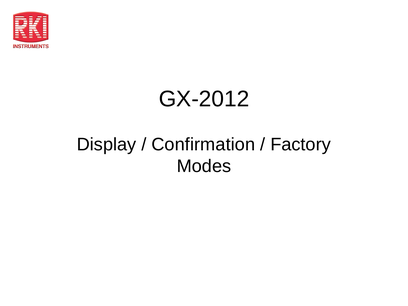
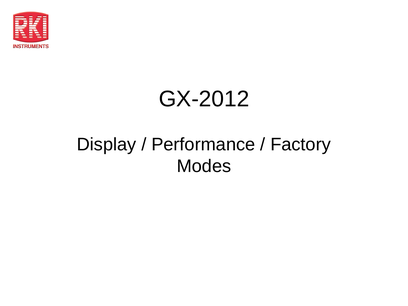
Confirmation: Confirmation -> Performance (203, 144)
